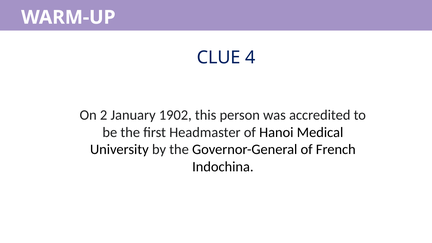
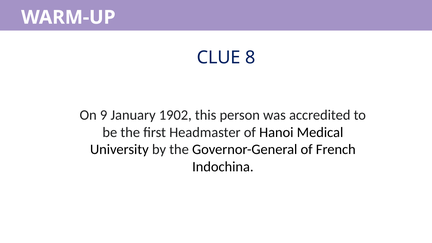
4: 4 -> 8 (250, 58)
2: 2 -> 9 (104, 115)
